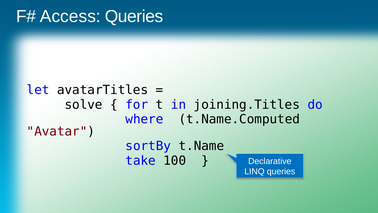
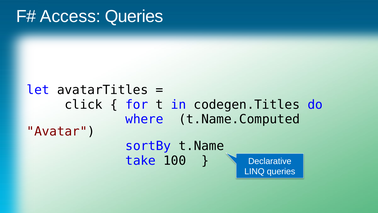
solve: solve -> click (84, 104)
joining.Titles: joining.Titles -> codegen.Titles (247, 104)
